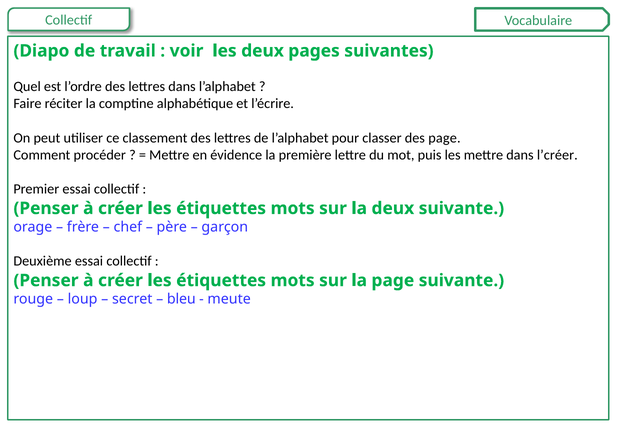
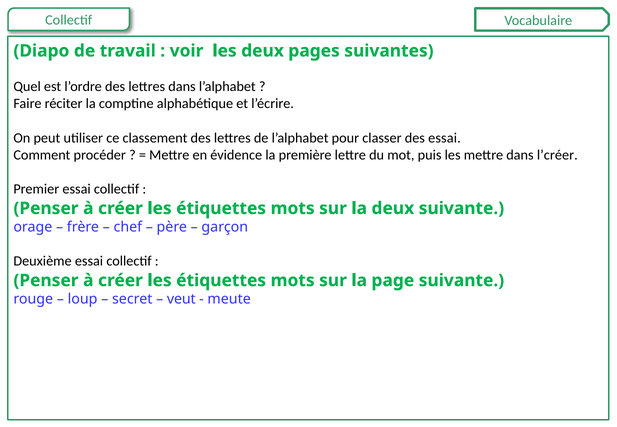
des page: page -> essai (444, 138)
bleu: bleu -> veut (181, 299)
